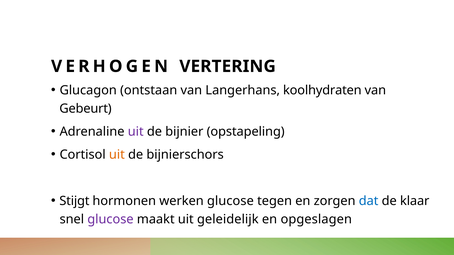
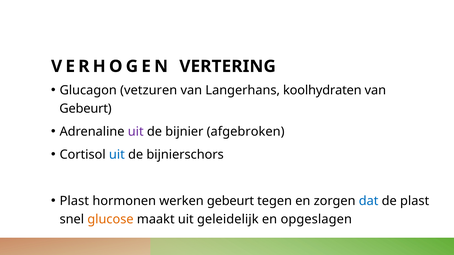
ontstaan: ontstaan -> vetzuren (149, 90)
opstapeling: opstapeling -> afgebroken (246, 132)
uit colour: orange -> blue (117, 155)
Stijgt: Stijgt -> Plast (74, 201)
werken glucose: glucose -> gebeurt (231, 201)
de klaar: klaar -> plast (415, 201)
glucose colour: purple -> orange (110, 220)
